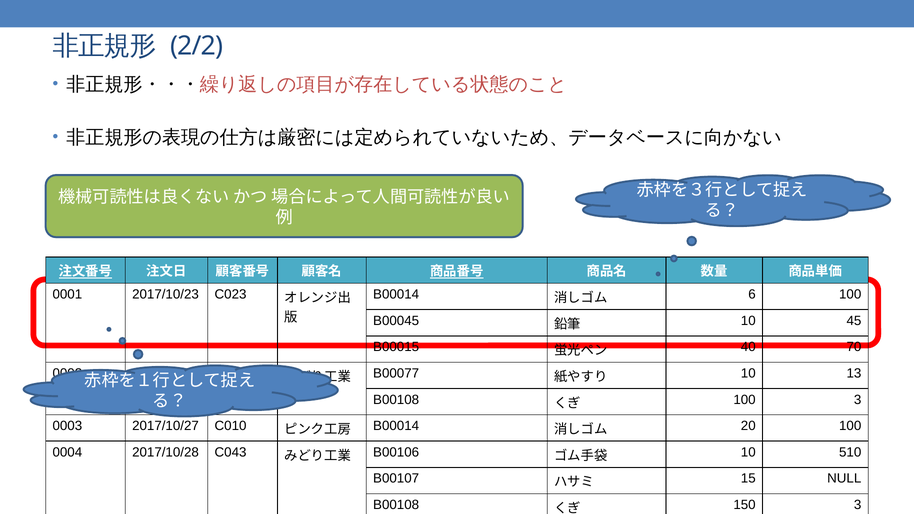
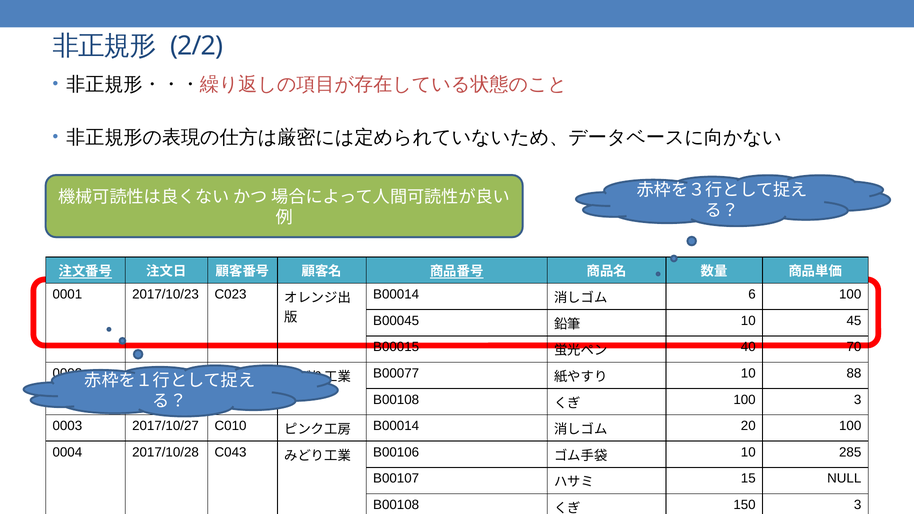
13: 13 -> 88 (854, 373)
510: 510 -> 285 (850, 452)
